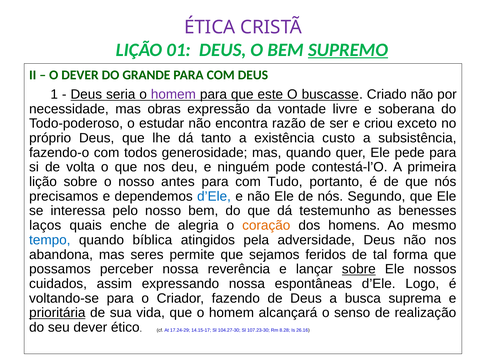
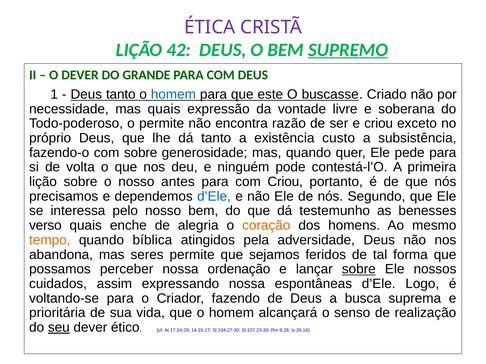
01: 01 -> 42 (179, 50)
Deus seria: seria -> tanto (121, 95)
homem colour: purple -> blue (173, 95)
mas obras: obras -> quais (164, 109)
o estudar: estudar -> permite (162, 124)
com todos: todos -> sobre (141, 153)
com Tudo: Tudo -> Criou (285, 182)
laços: laços -> verso (45, 226)
tempo colour: blue -> orange (50, 240)
reverência: reverência -> ordenação (239, 269)
prioritária underline: present -> none (57, 313)
seu underline: none -> present (59, 328)
